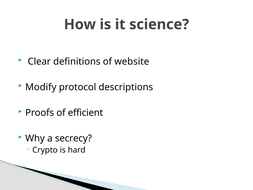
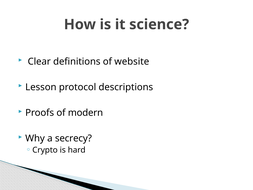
Modify: Modify -> Lesson (41, 87)
efficient: efficient -> modern (85, 113)
